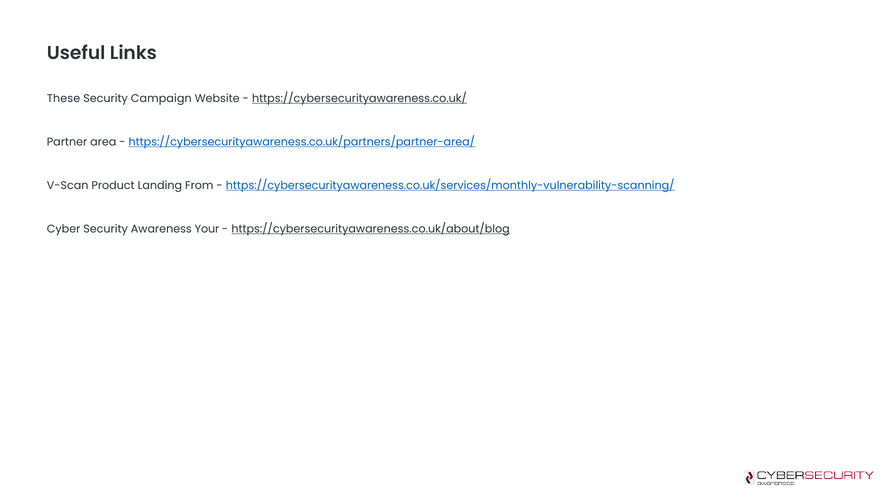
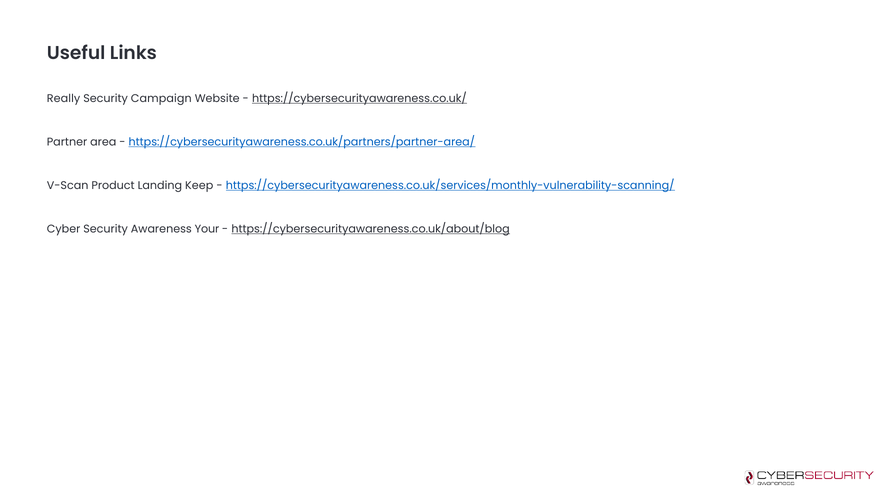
These: These -> Really (64, 99)
From: From -> Keep (199, 186)
